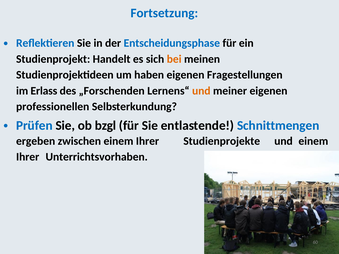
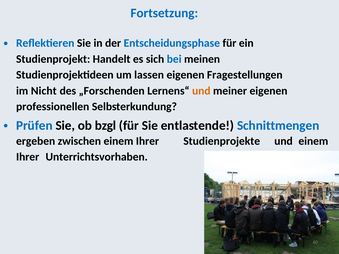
bei colour: orange -> blue (174, 59)
haben: haben -> lassen (149, 75)
Erlass: Erlass -> Nicht (44, 91)
